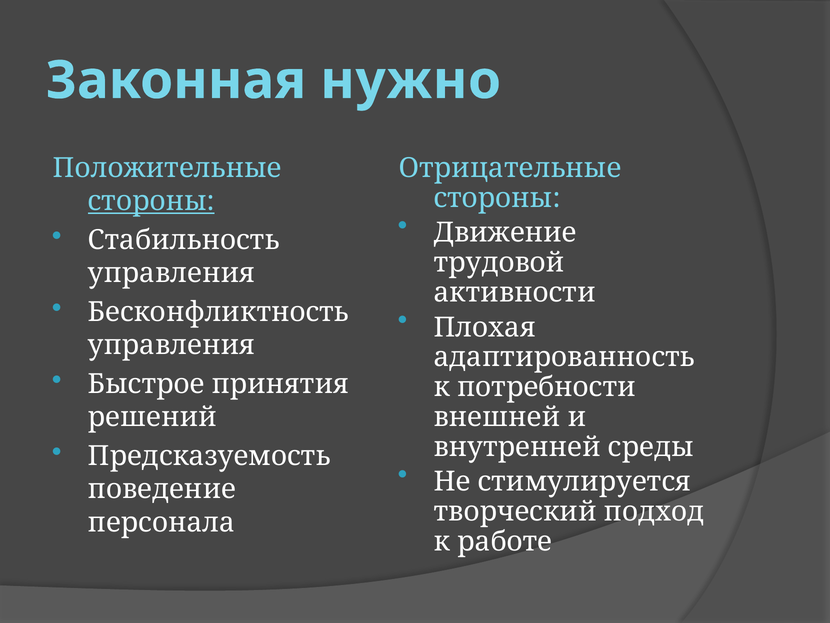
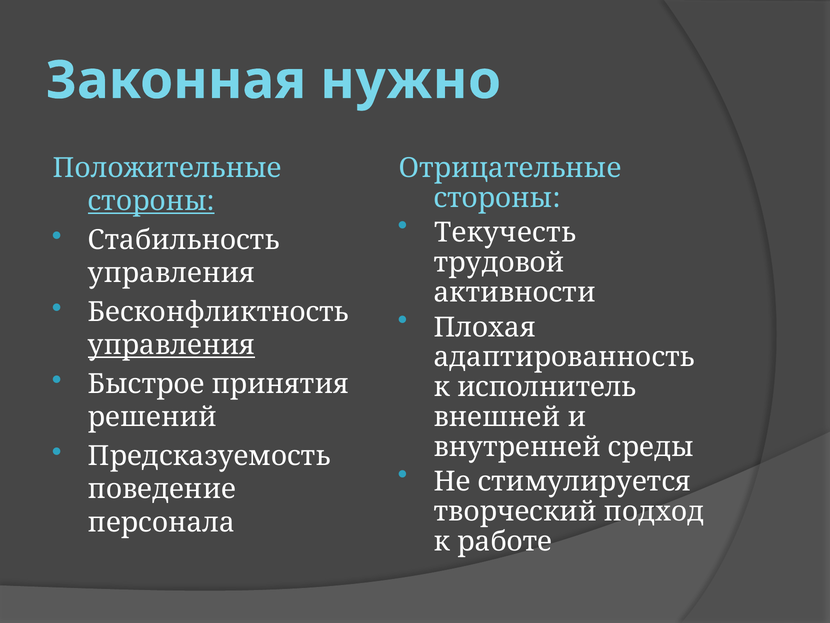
Движение: Движение -> Текучесть (505, 233)
управления underline: none -> present (172, 345)
потребности: потребности -> исполнитель (547, 387)
